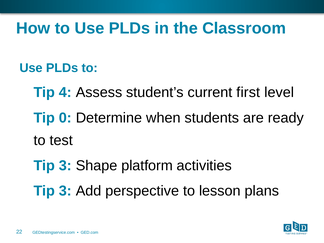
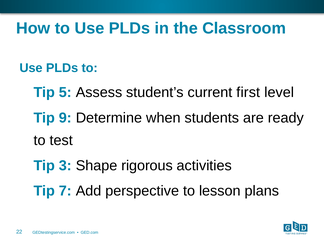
4: 4 -> 5 (65, 92)
0: 0 -> 9 (65, 118)
platform: platform -> rigorous (147, 166)
3: 3 -> 7 (65, 191)
